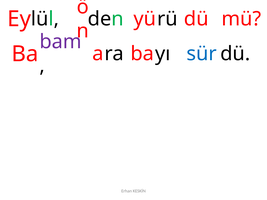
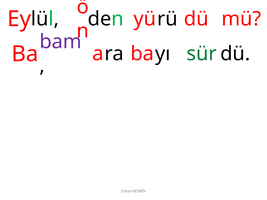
sür colour: blue -> green (202, 54)
